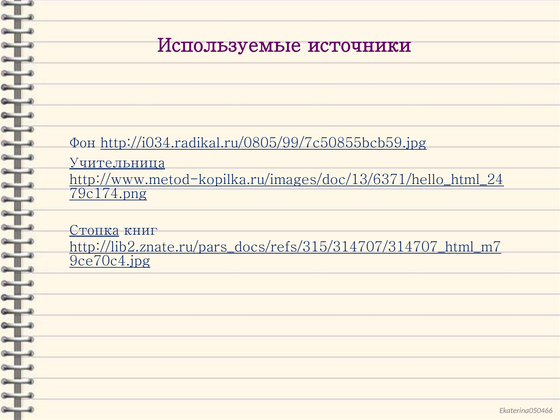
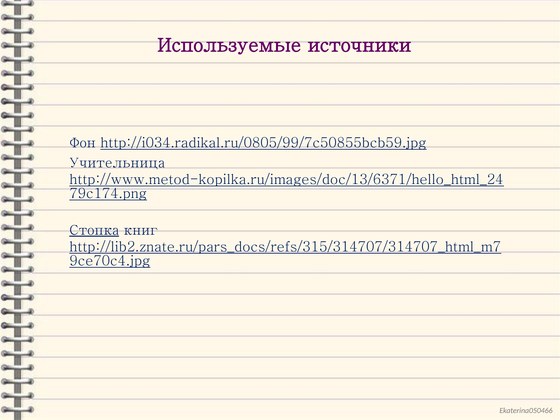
Учительница underline: present -> none (117, 163)
